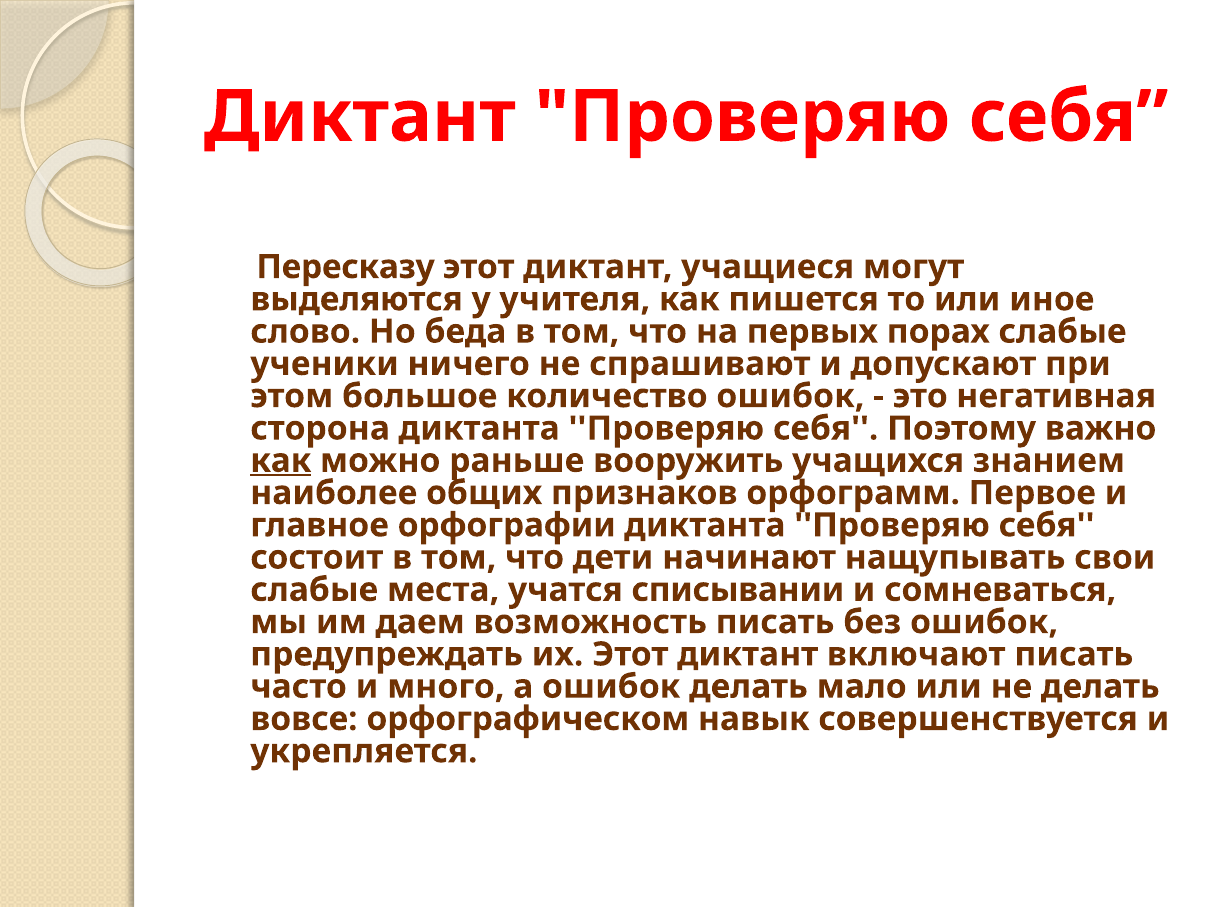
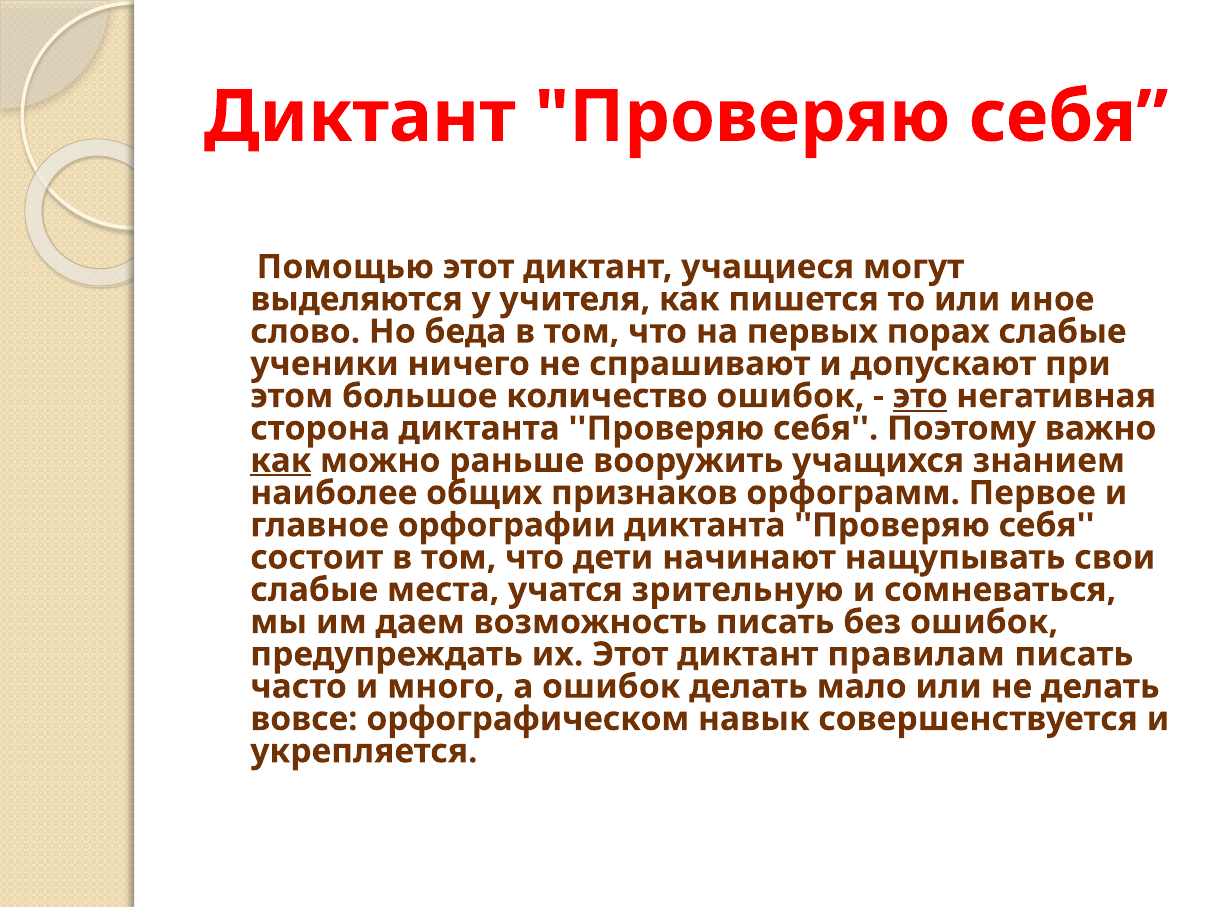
Пересказу: Пересказу -> Помощью (345, 267)
это underline: none -> present (920, 396)
списывании: списывании -> зрительную (738, 590)
включают: включают -> правилам (916, 655)
